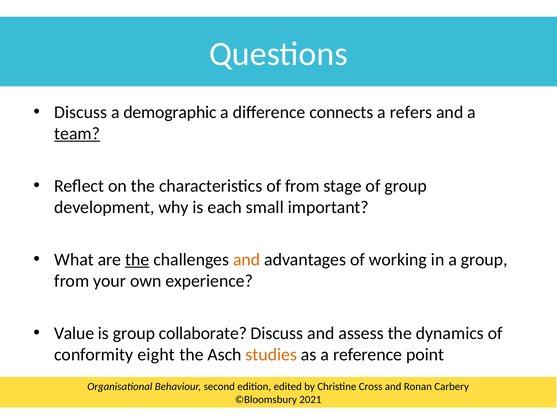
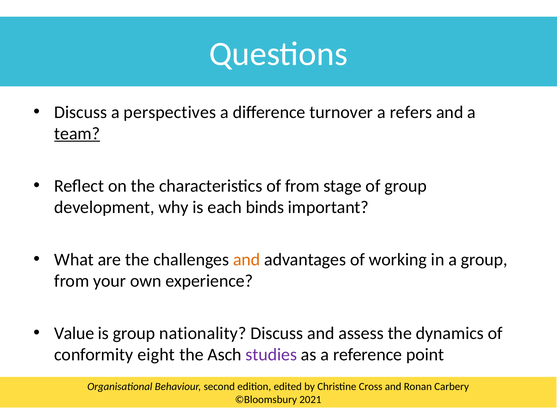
demographic: demographic -> perspectives (170, 112)
connects: connects -> turnover (341, 112)
small: small -> binds (265, 207)
the underline: present -> none (137, 259)
collaborate: collaborate -> nationality (203, 333)
studies colour: orange -> purple (271, 354)
